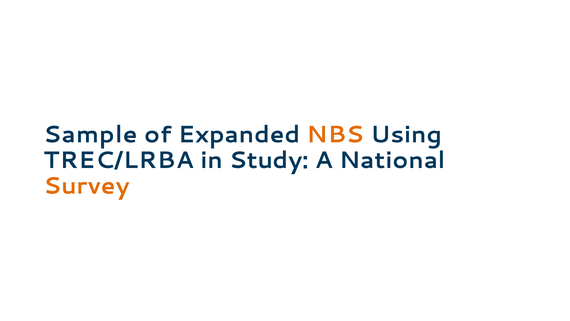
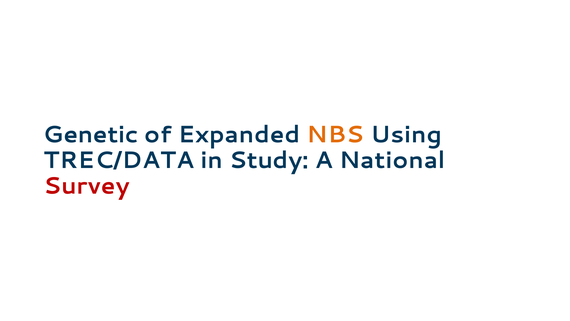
Sample: Sample -> Genetic (91, 134)
TREC/LRBA: TREC/LRBA -> TREC/DATA (119, 160)
Survey colour: orange -> red (87, 186)
